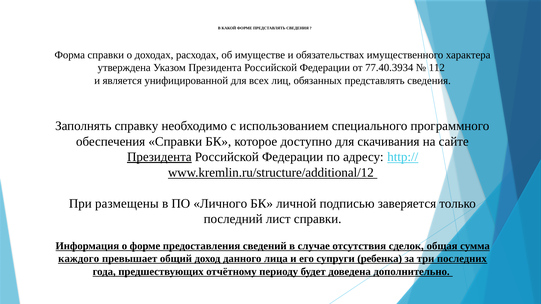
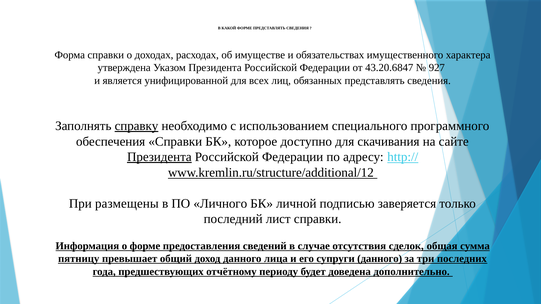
77.40.3934: 77.40.3934 -> 43.20.6847 (389, 68)
112: 112 -> 927 (437, 68)
справку underline: none -> present (136, 126)
каждого: каждого -> пятницу (79, 259)
супруги ребенка: ребенка -> данного (380, 259)
